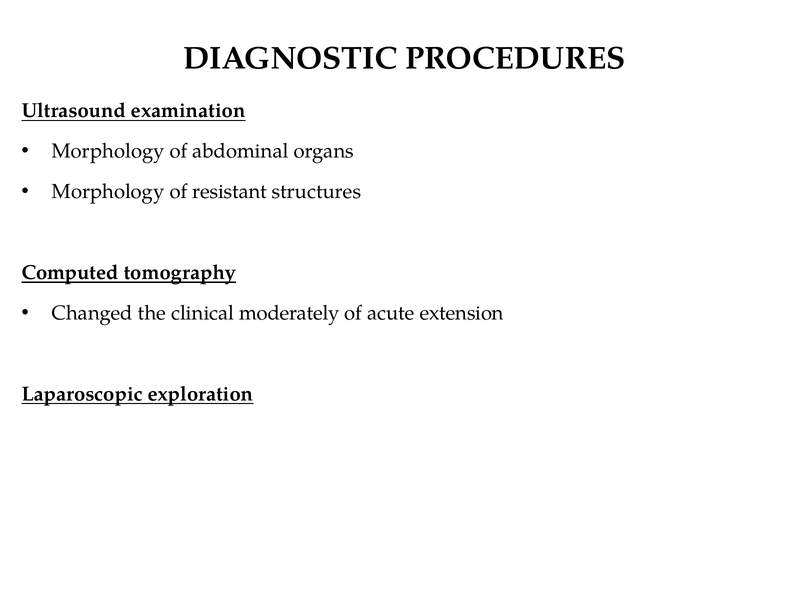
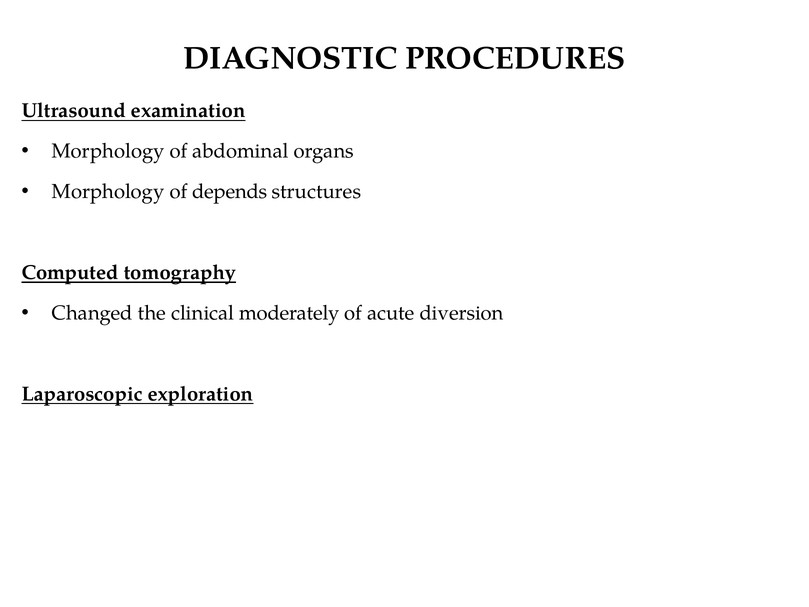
resistant: resistant -> depends (230, 192)
extension: extension -> diversion (462, 313)
